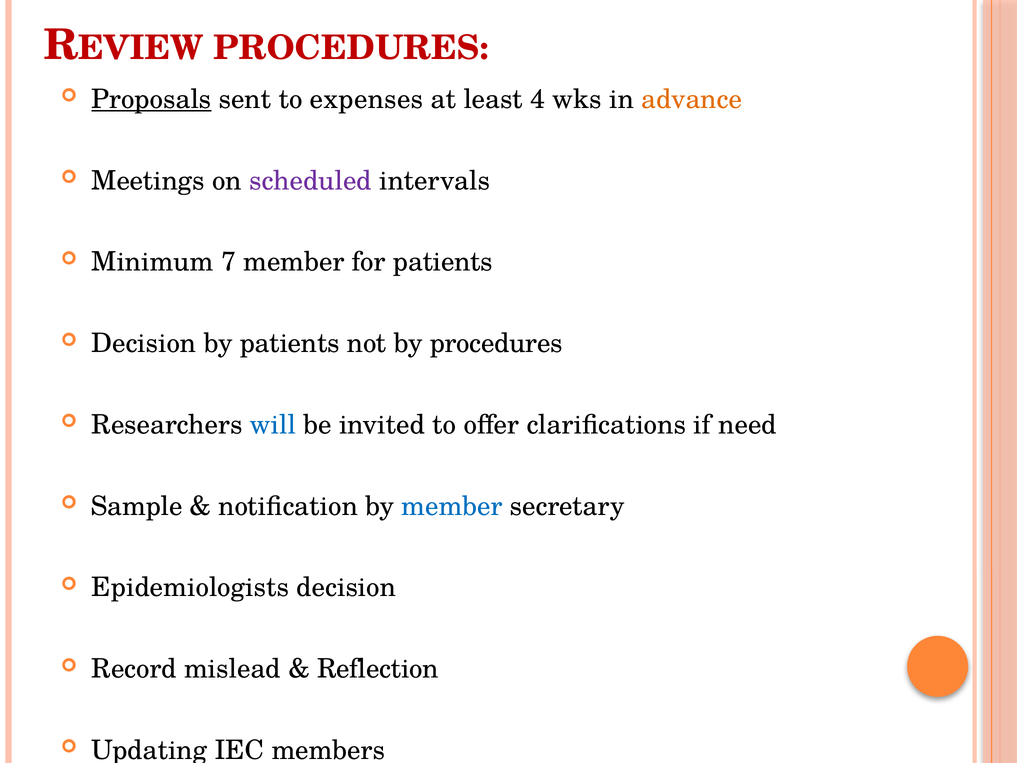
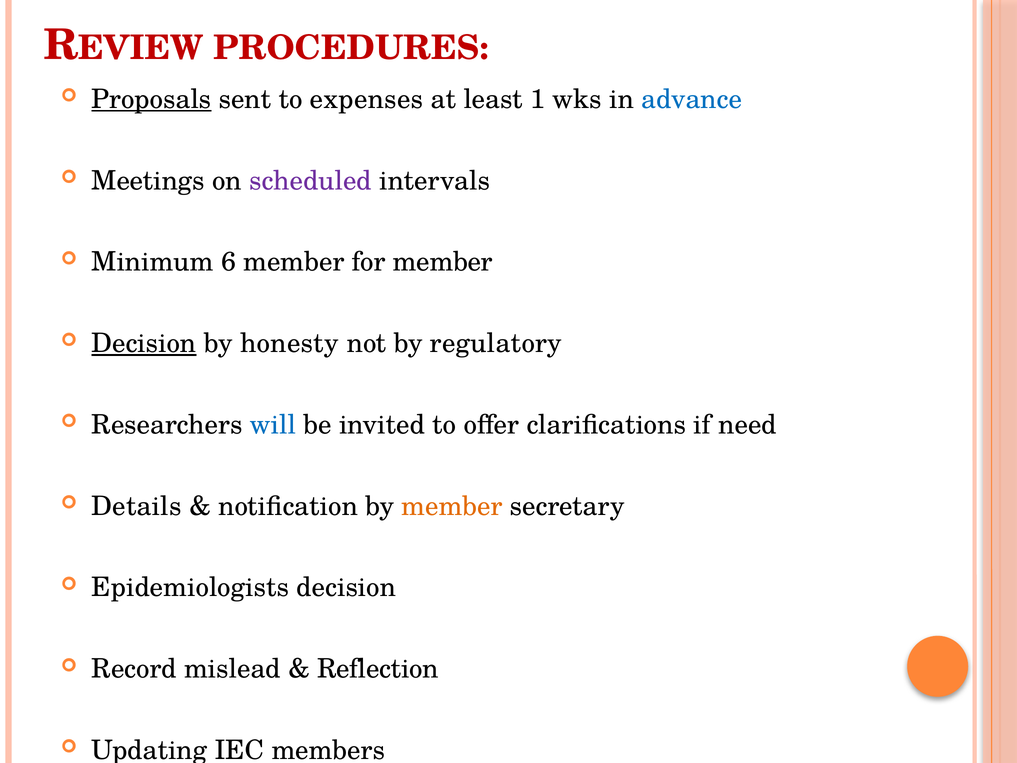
4: 4 -> 1 (538, 99)
advance colour: orange -> blue (692, 99)
7: 7 -> 6 (228, 262)
for patients: patients -> member (443, 262)
Decision underline: none -> present (144, 343)
by patients: patients -> honesty (289, 343)
by procedures: procedures -> regulatory (496, 343)
Sample: Sample -> Details (136, 506)
member colour: blue -> orange (452, 506)
